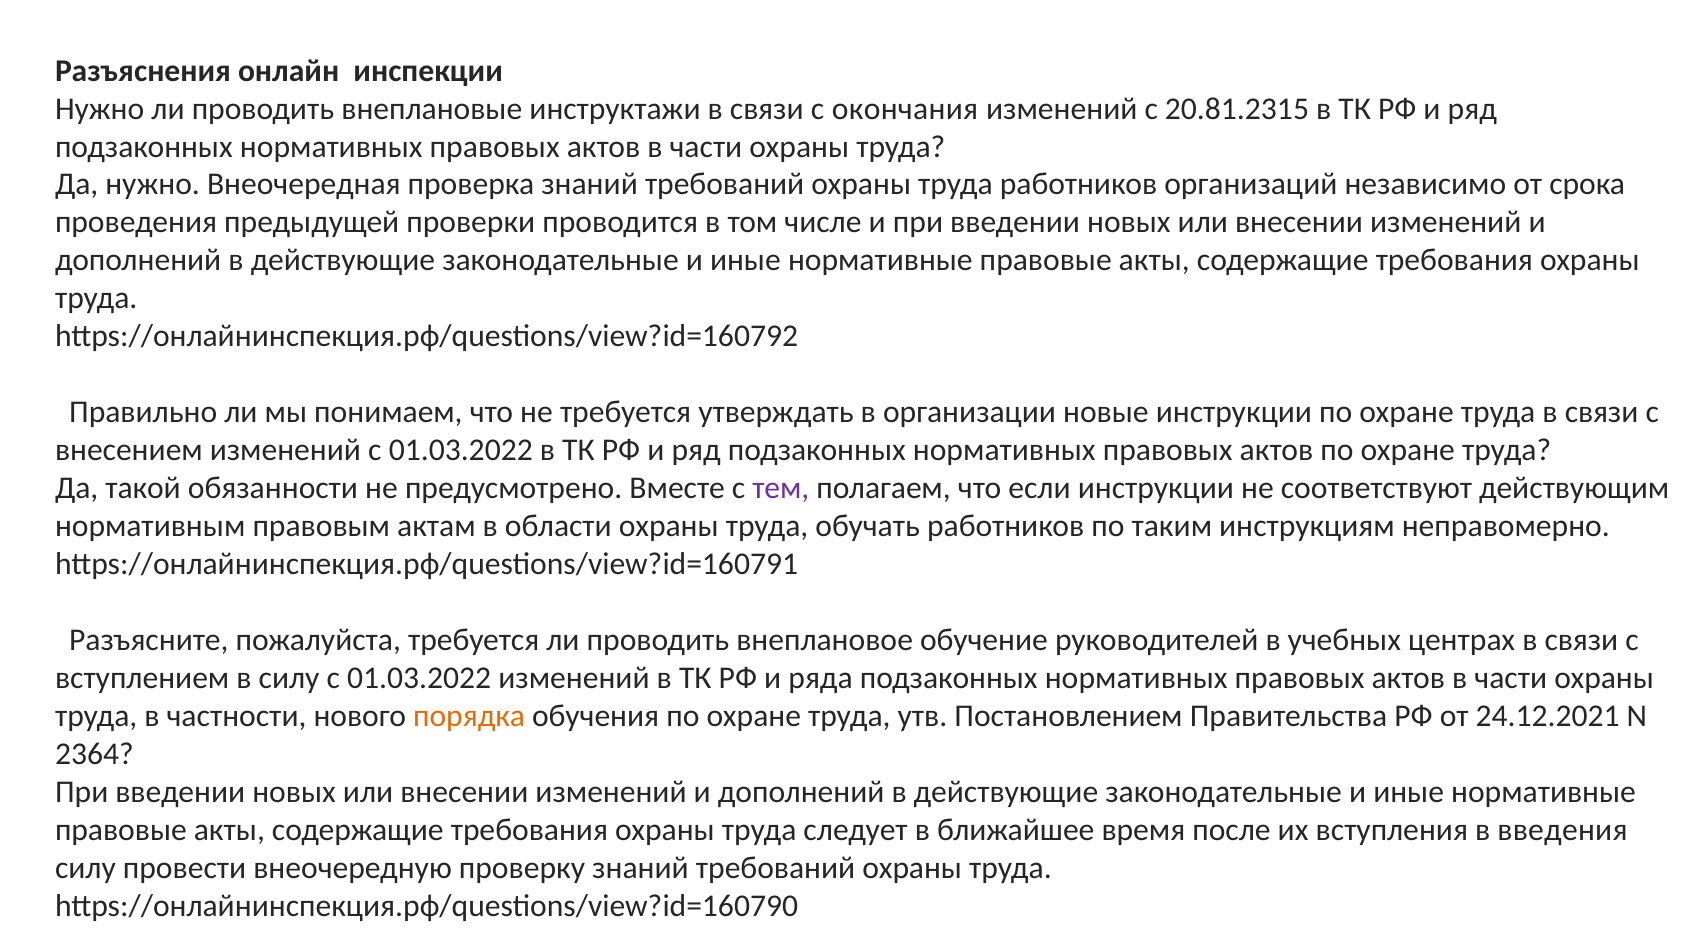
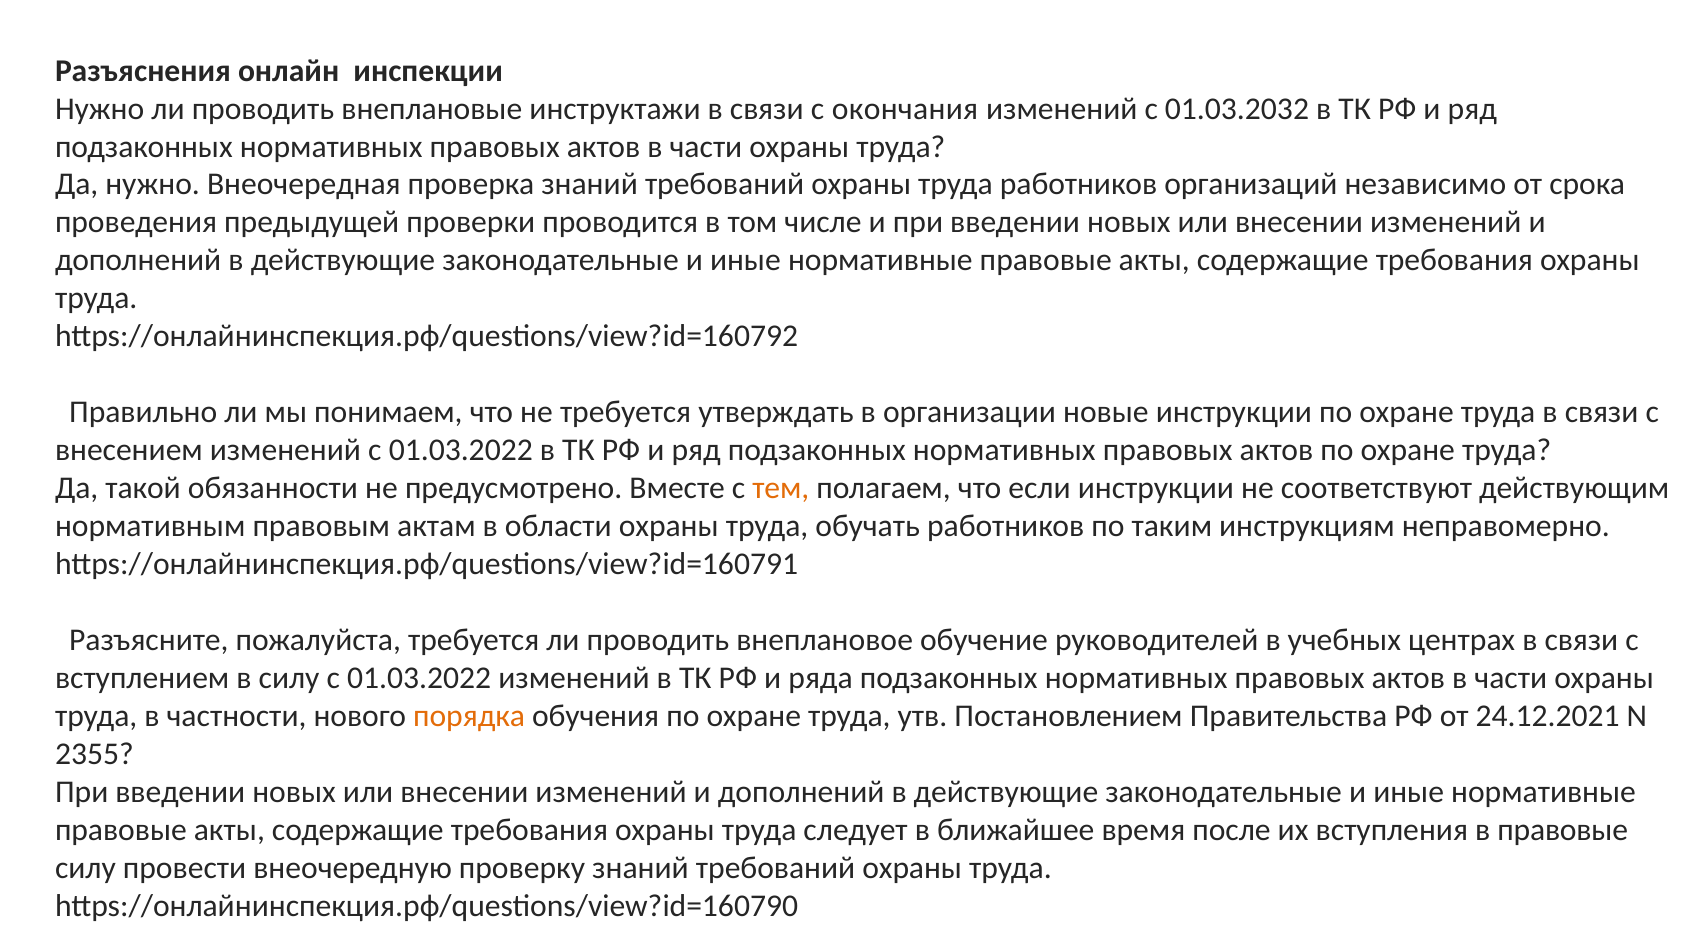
20.81.2315: 20.81.2315 -> 01.03.2032 (1237, 109)
тем colour: purple -> orange (781, 488)
2364: 2364 -> 2355 (94, 754)
в введения: введения -> правовые (1563, 830)
